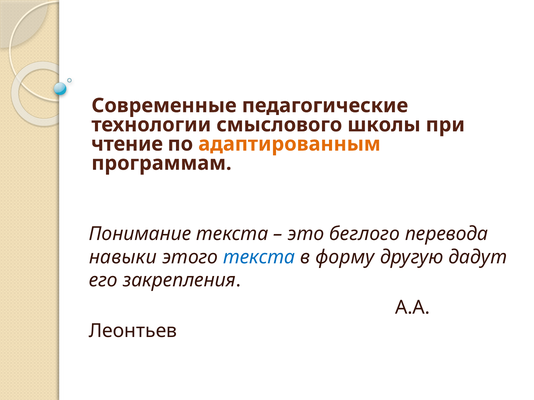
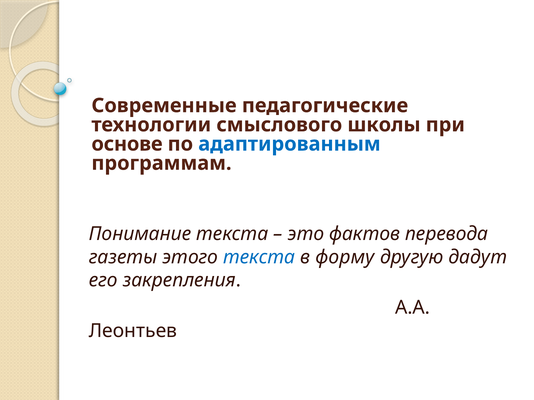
чтение: чтение -> основе (127, 144)
адаптированным colour: orange -> blue (289, 144)
беглого: беглого -> фактов (365, 234)
навыки: навыки -> газеты (123, 257)
